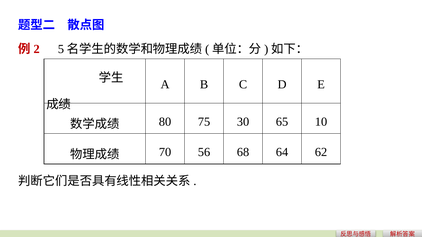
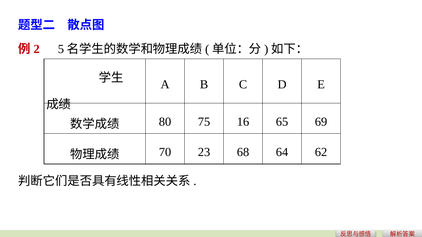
30: 30 -> 16 (243, 122)
10: 10 -> 69 (321, 122)
56: 56 -> 23 (204, 153)
